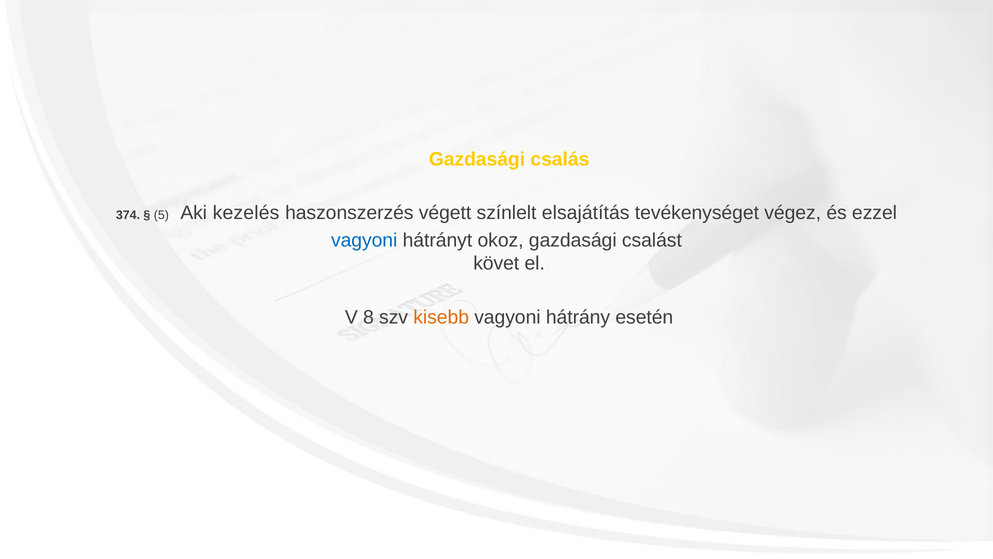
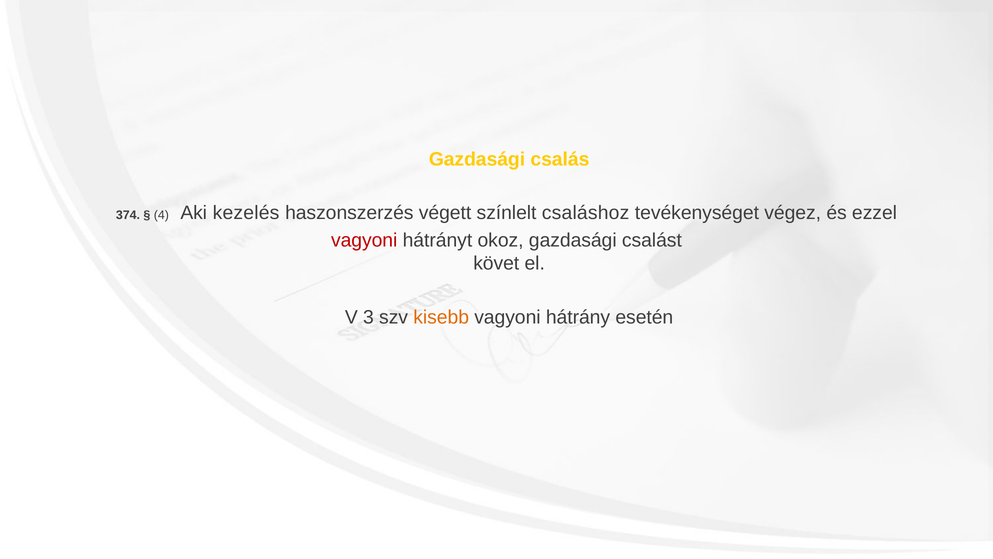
5: 5 -> 4 (161, 215)
elsajátítás: elsajátítás -> csaláshoz (586, 213)
vagyoni colour: blue -> red (364, 240)
8: 8 -> 3 (368, 317)
